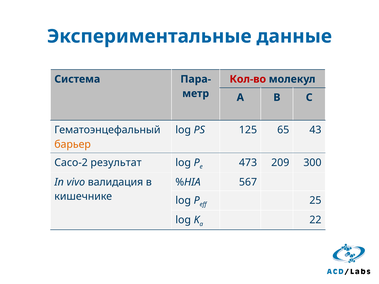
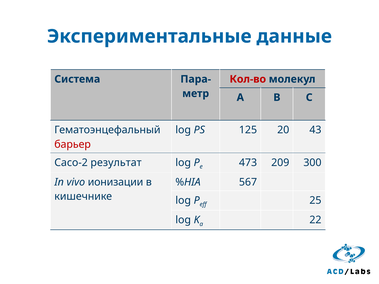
65: 65 -> 20 (283, 130)
барьер colour: orange -> red (73, 145)
валидация: валидация -> ионизации (116, 182)
